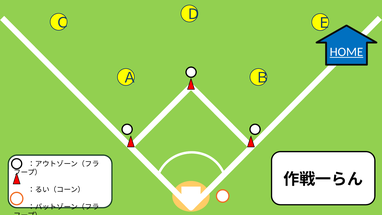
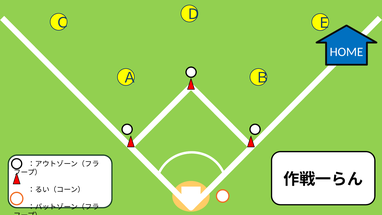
HOME underline: present -> none (346, 52)
